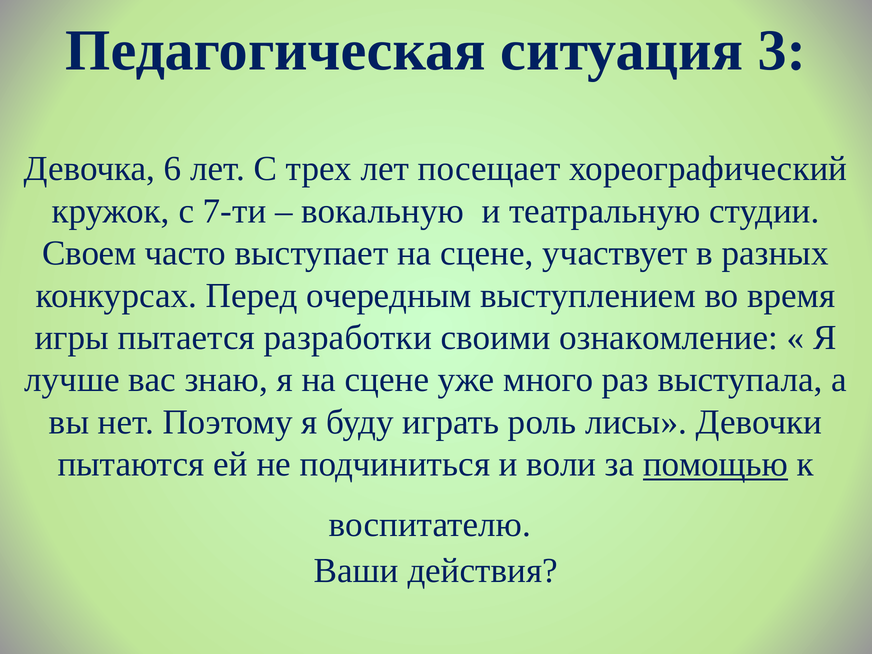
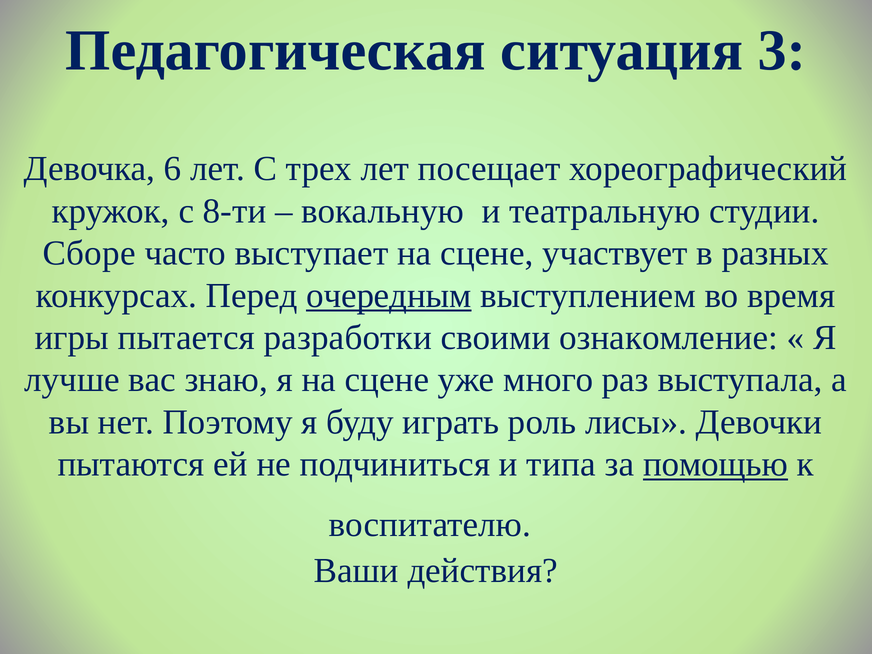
7-ти: 7-ти -> 8-ти (235, 211)
Своем: Своем -> Сборе (89, 253)
очередным underline: none -> present (389, 295)
воли: воли -> типа (561, 464)
